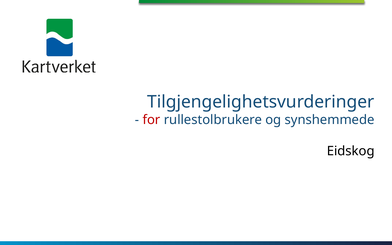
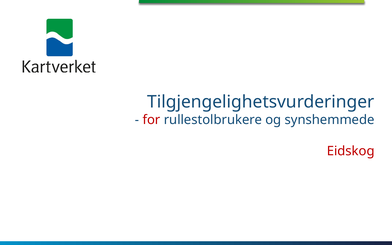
Eidskog colour: black -> red (351, 151)
